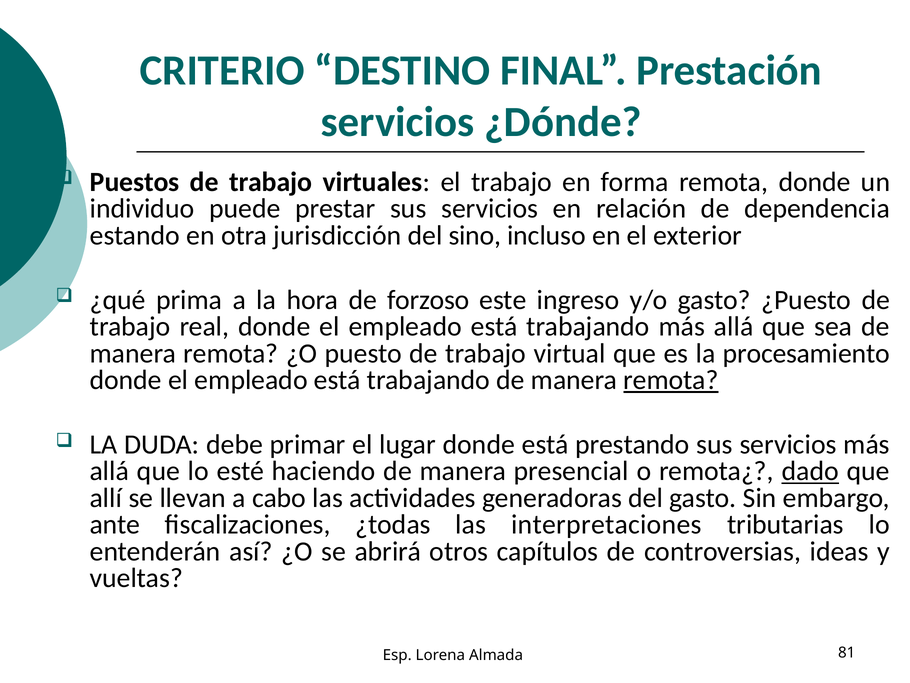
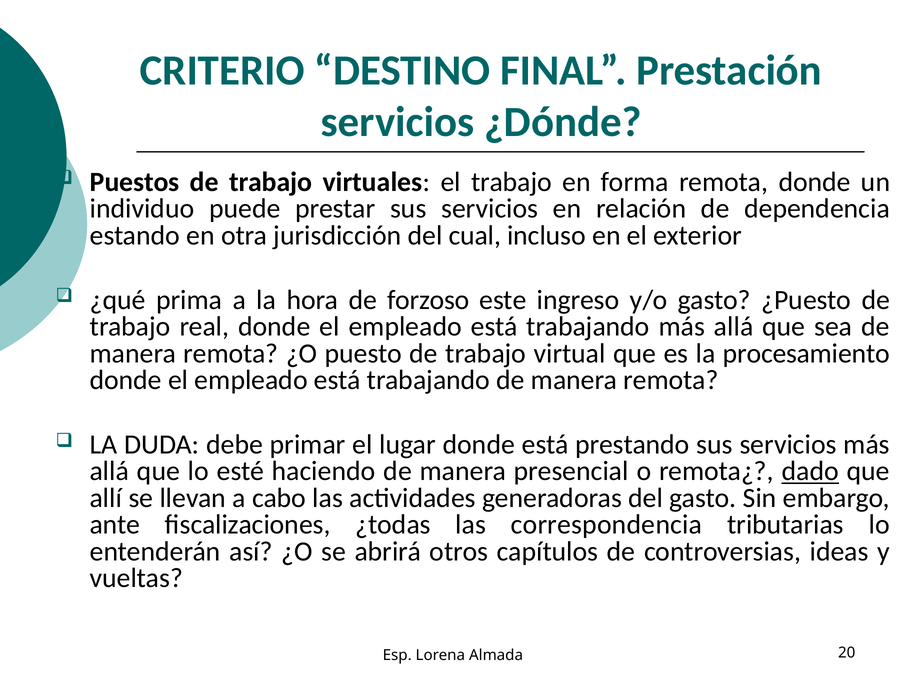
sino: sino -> cual (475, 235)
remota underline: present -> none (671, 380)
interpretaciones: interpretaciones -> correspondencia (606, 524)
81: 81 -> 20 (847, 652)
